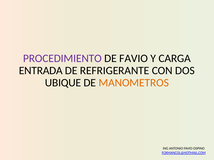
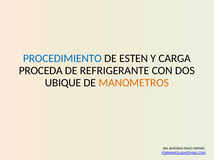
PROCEDIMIENTO colour: purple -> blue (62, 59)
DE FAVIO: FAVIO -> ESTEN (134, 59)
ENTRADA: ENTRADA -> PROCEDA (41, 71)
